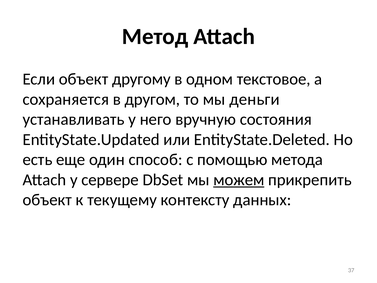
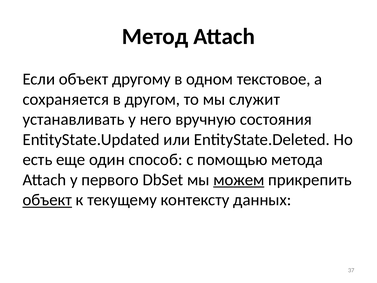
деньги: деньги -> служит (255, 99)
сервере: сервере -> первого (110, 180)
объект underline: none -> present (47, 200)
